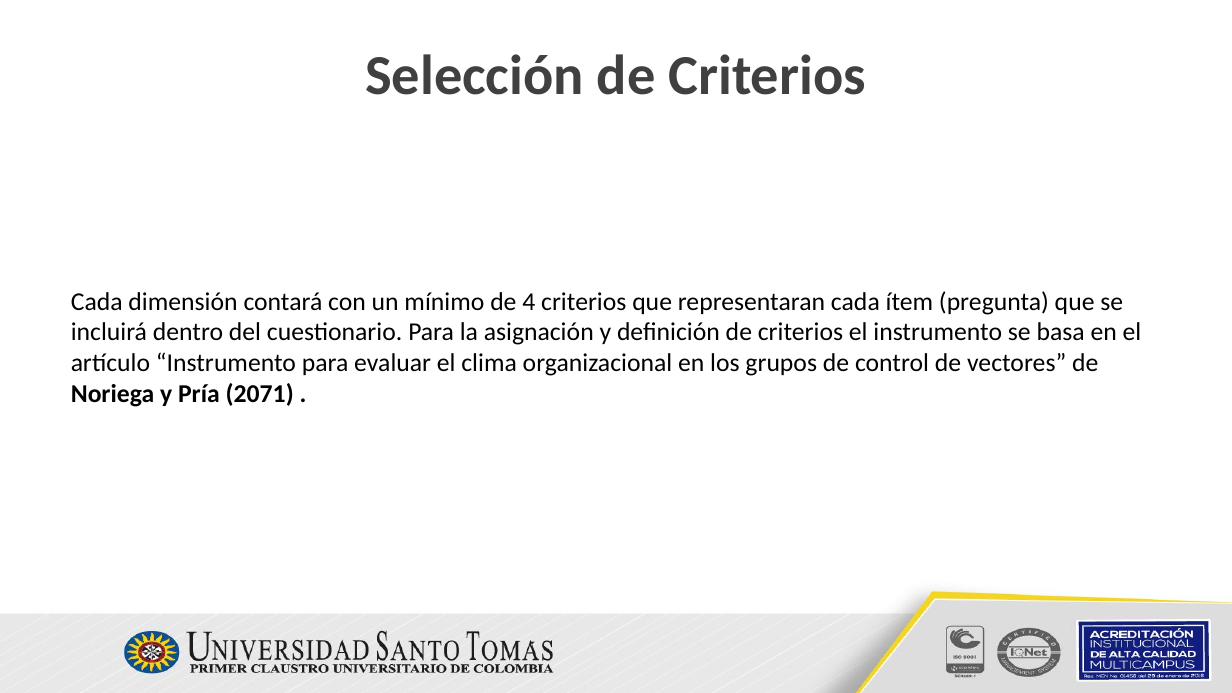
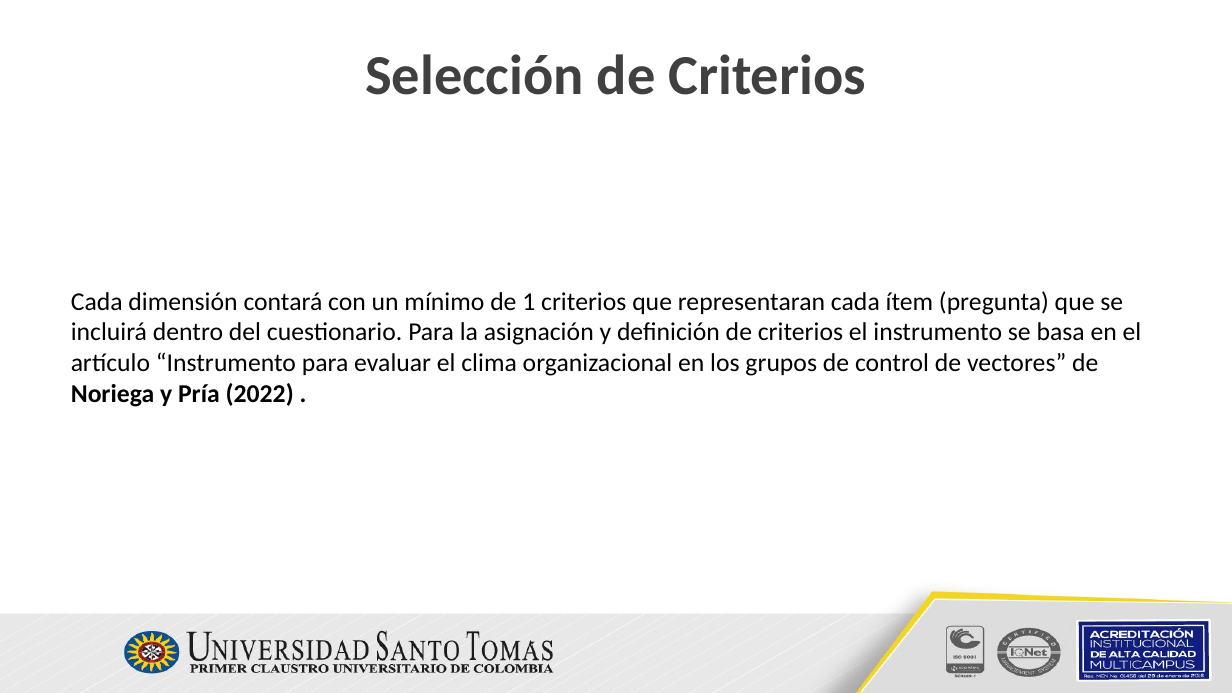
4: 4 -> 1 (529, 302)
2071: 2071 -> 2022 (260, 394)
